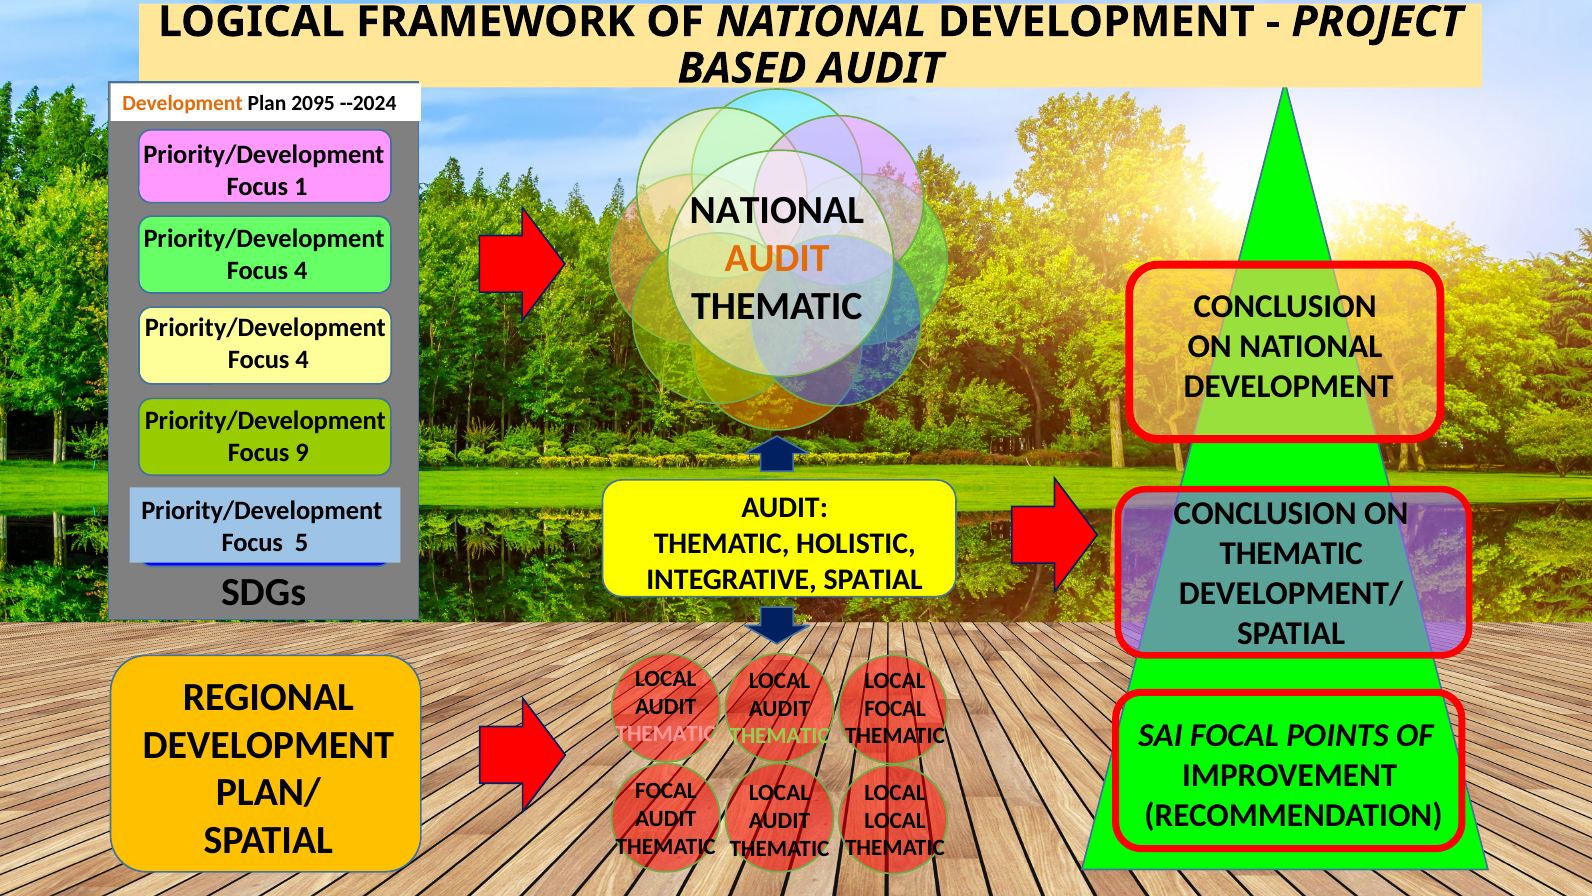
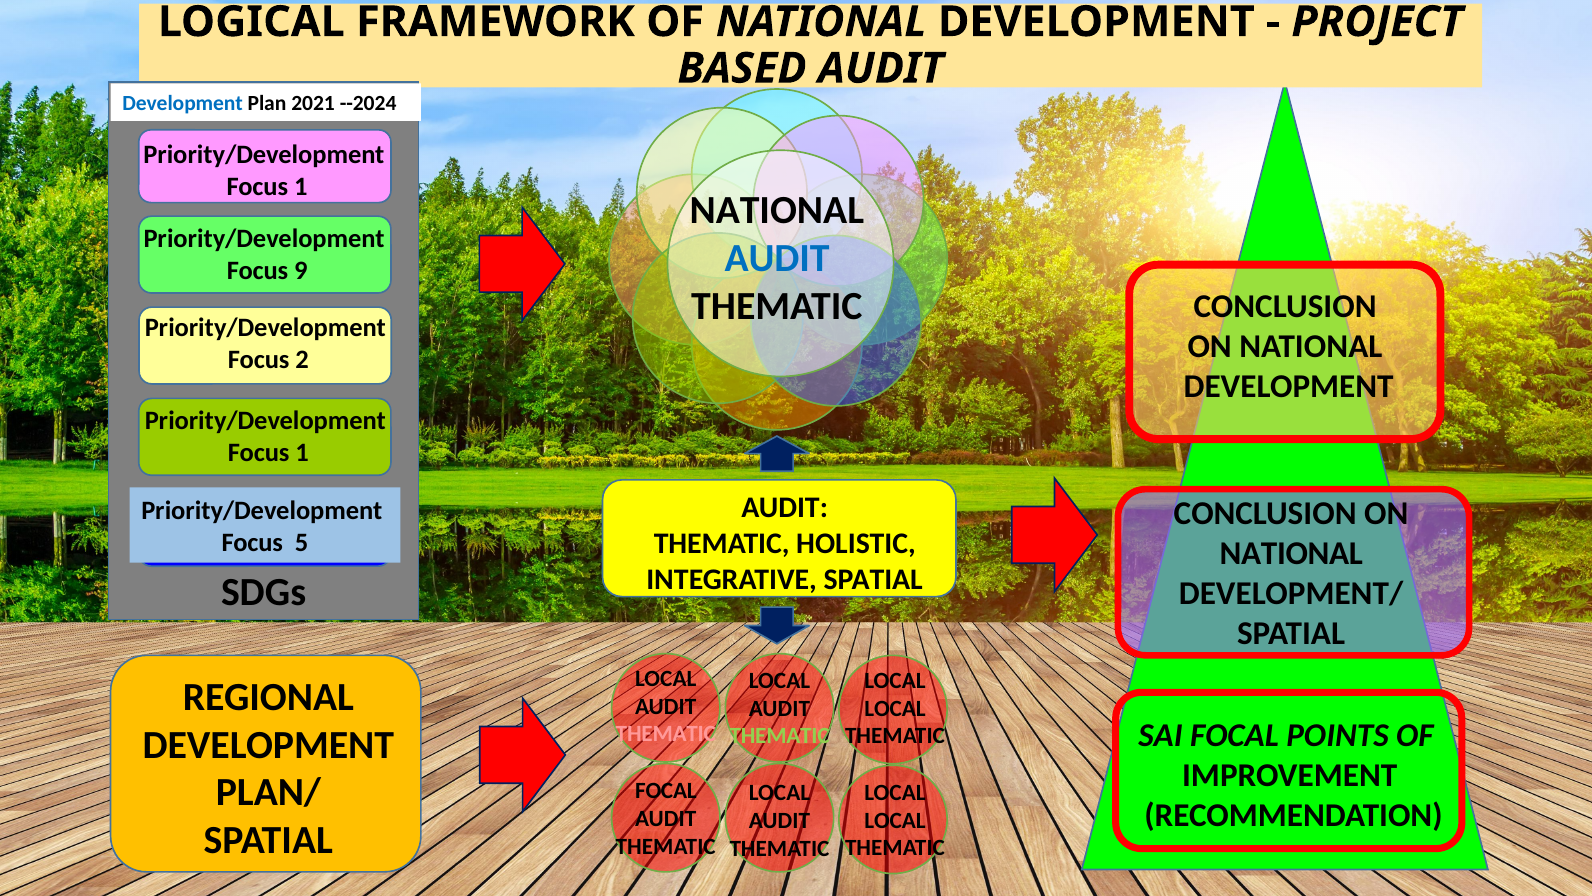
Development colour: orange -> blue (183, 104)
2095: 2095 -> 2021 (313, 104)
AUDIT colour: orange -> blue (777, 258)
4: 4 -> 9 (301, 270)
4: 4 -> 2 (302, 359)
9: 9 -> 1 (302, 452)
THEMATIC: THEMATIC -> NATIONAL (1291, 553)
FOCAL: FOCAL -> LOCAL (895, 708)
